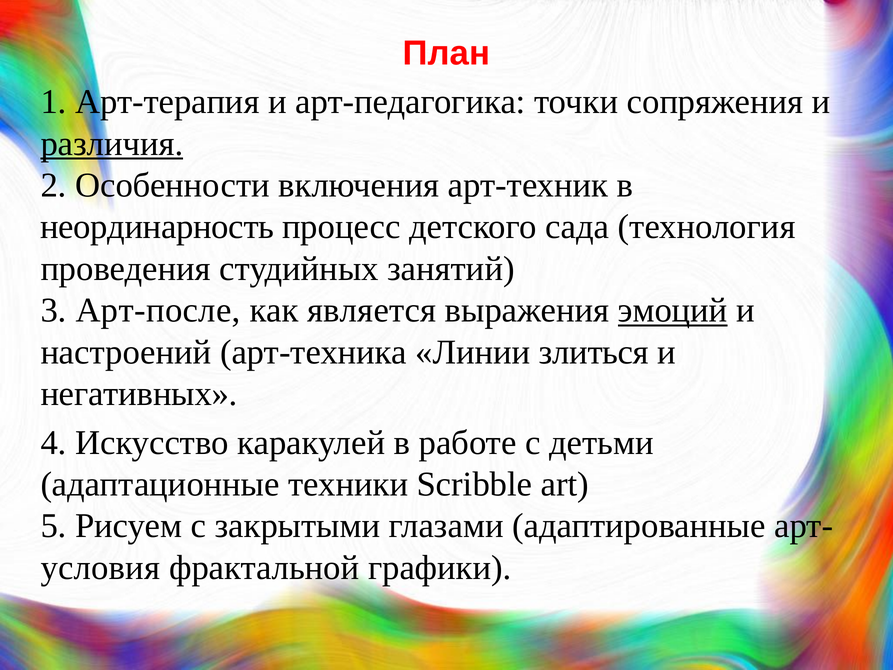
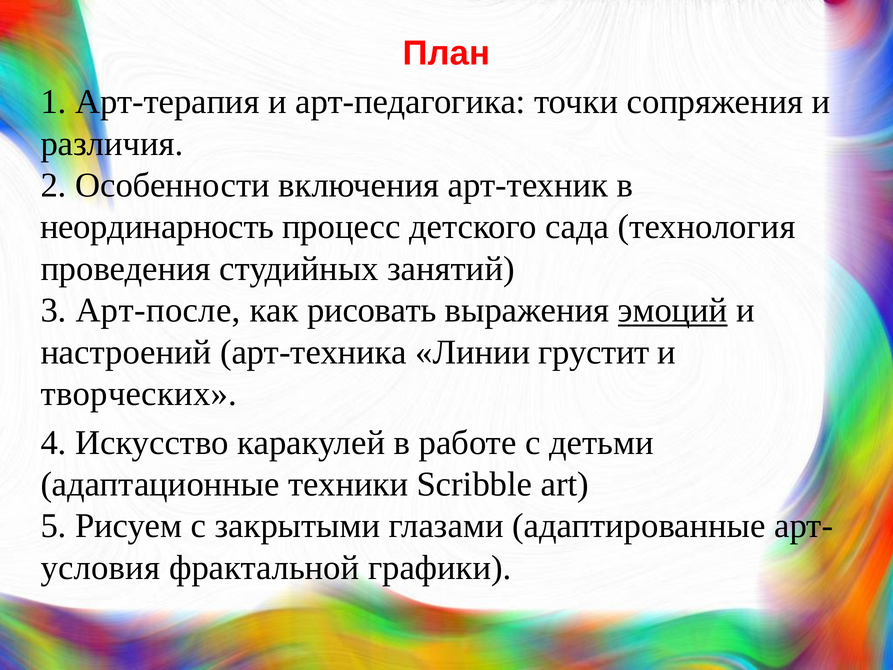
различия underline: present -> none (112, 144)
является: является -> рисовать (372, 310)
злиться: злиться -> грустит (594, 352)
негативных: негативных -> творческих (139, 394)
